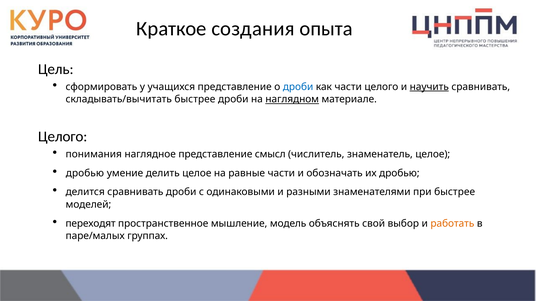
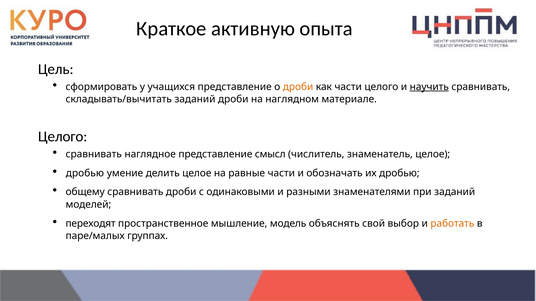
создания: создания -> активную (253, 29)
дроби colour: blue -> orange (298, 87)
складывать/вычитать быстрее: быстрее -> заданий (195, 99)
наглядном underline: present -> none (292, 99)
понимания: понимания -> сравнивать (94, 154)
делится: делится -> общему (85, 192)
при быстрее: быстрее -> заданий (455, 192)
